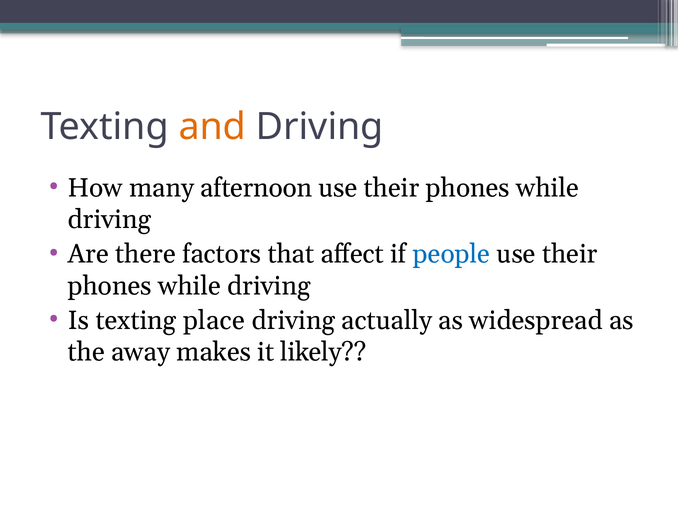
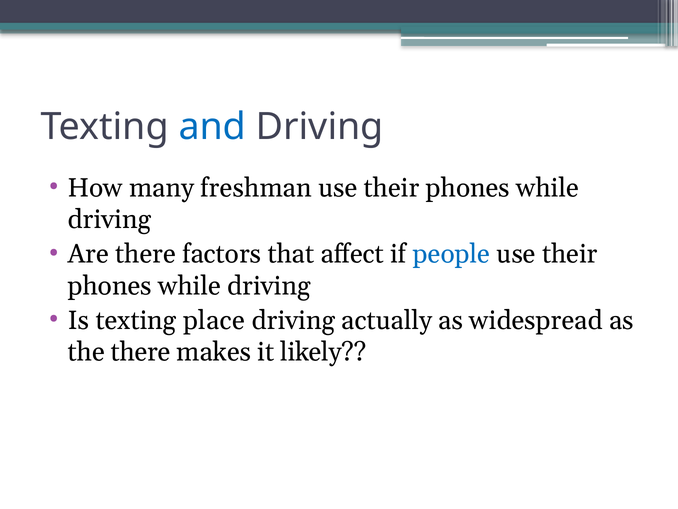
and colour: orange -> blue (212, 127)
afternoon: afternoon -> freshman (256, 188)
the away: away -> there (141, 352)
